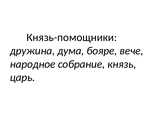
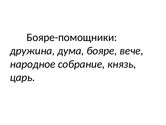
Князь-помощники: Князь-помощники -> Бояре-помощники (72, 37)
